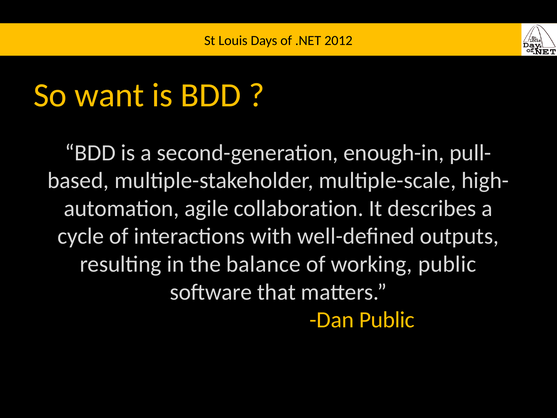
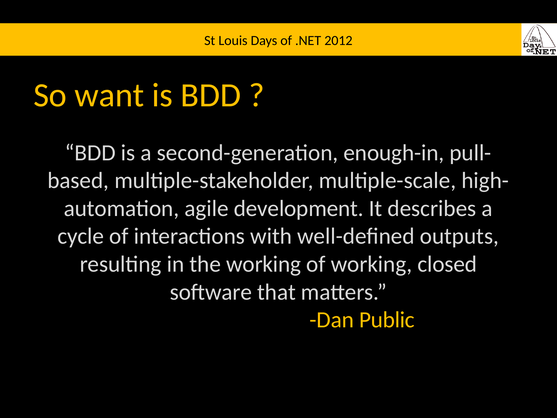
collaboration: collaboration -> development (299, 208)
the balance: balance -> working (264, 264)
working public: public -> closed (447, 264)
